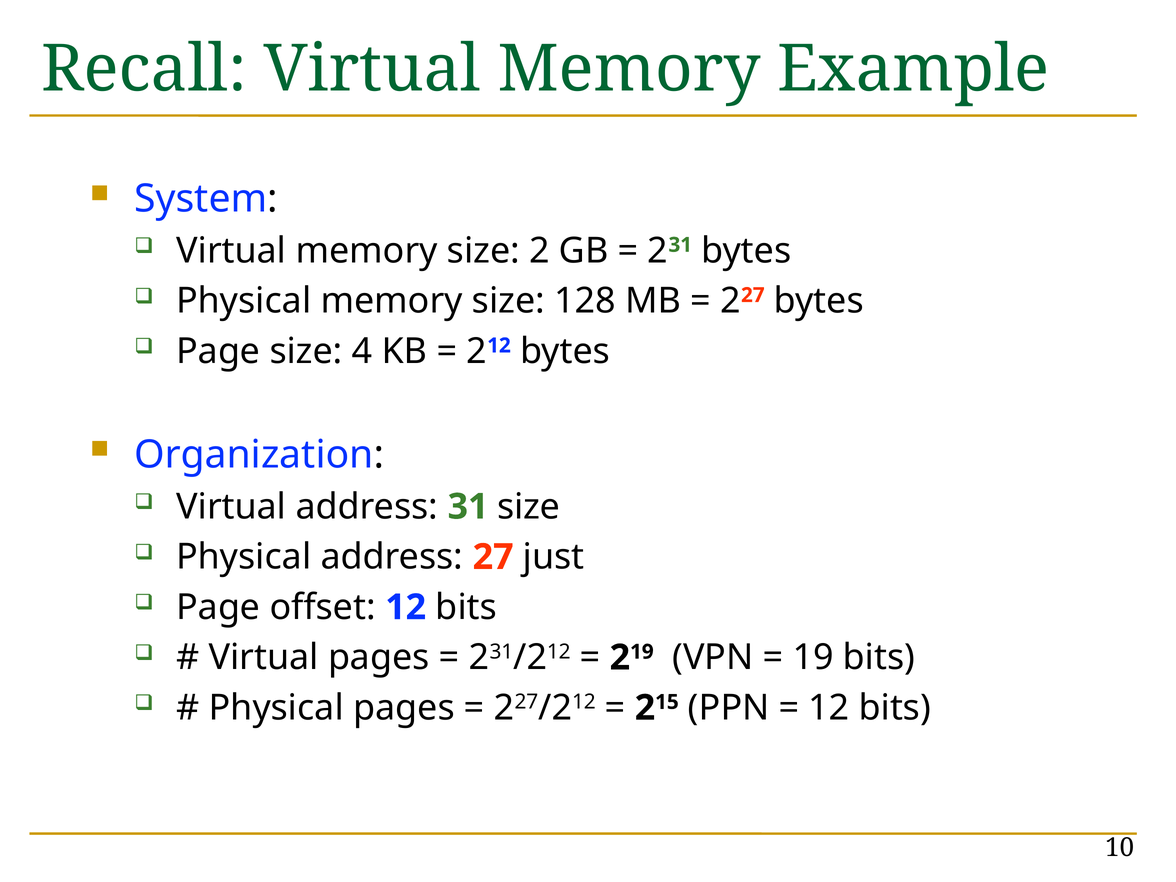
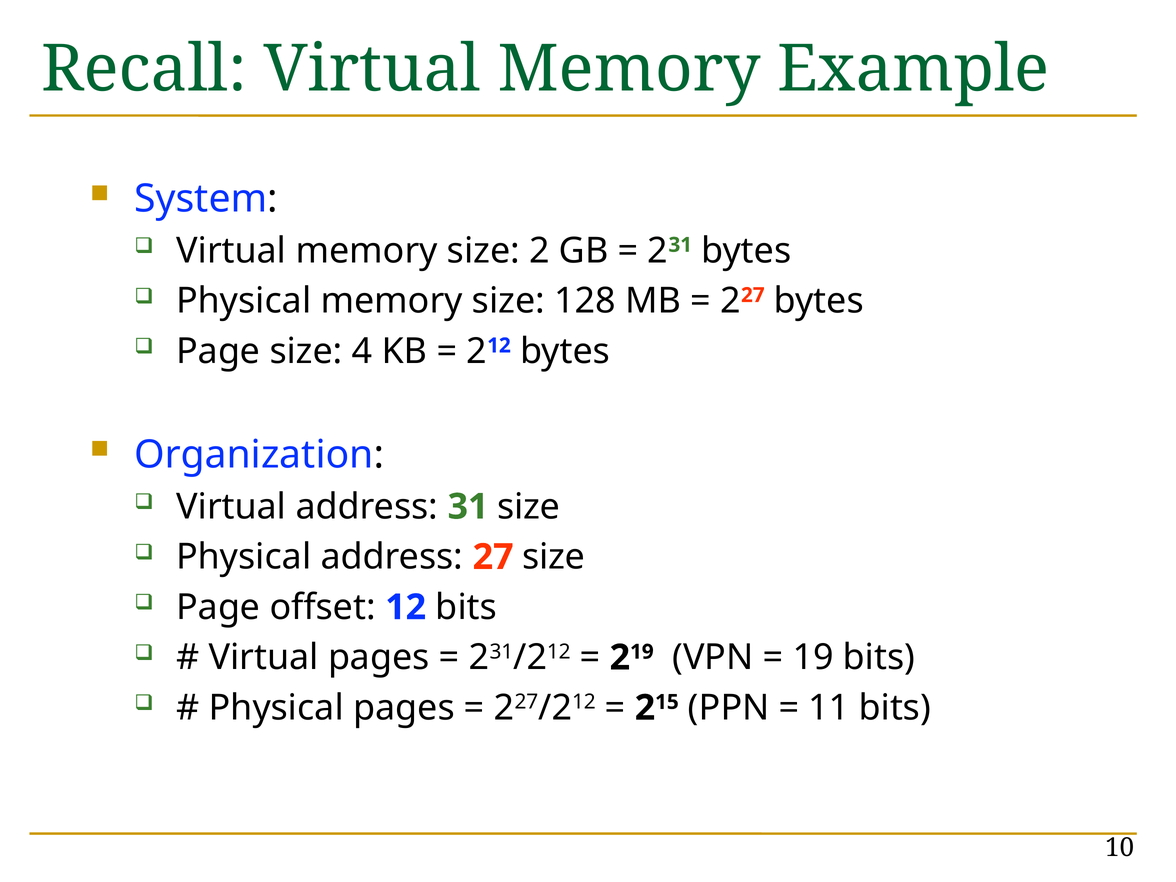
27 just: just -> size (554, 557)
12: 12 -> 11 (829, 708)
